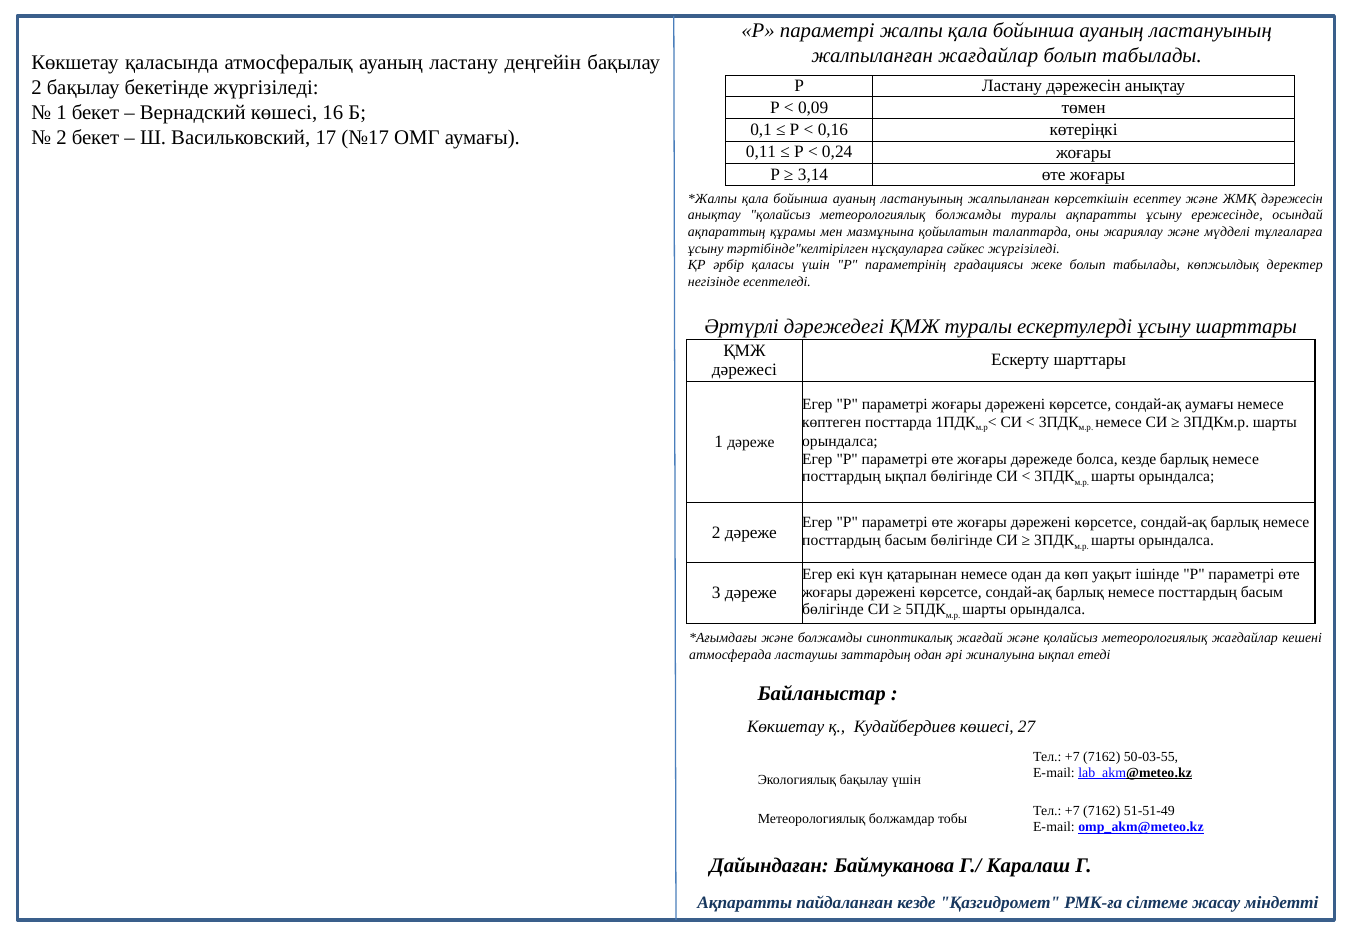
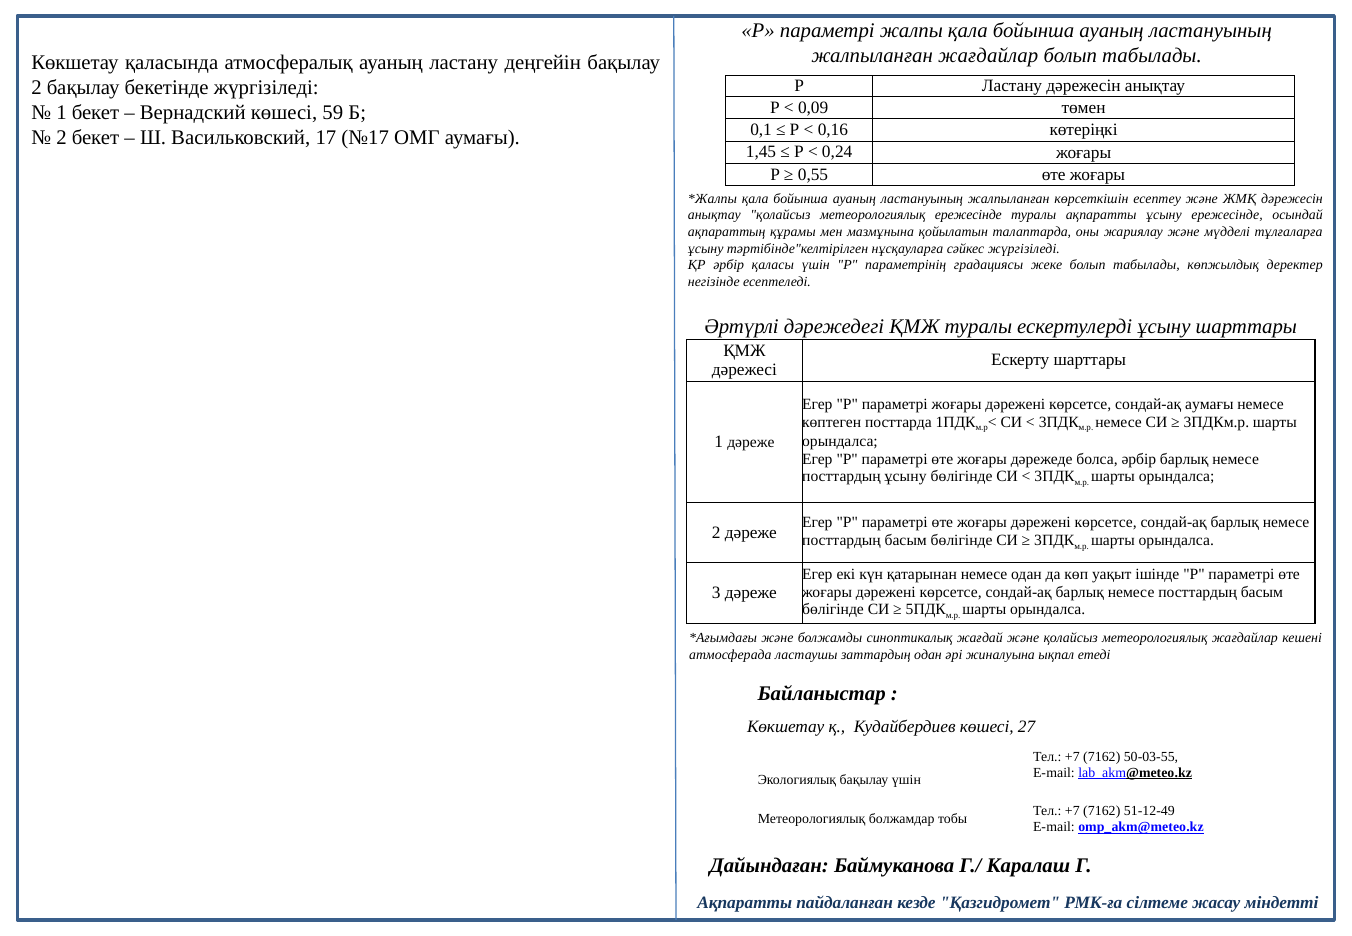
16: 16 -> 59 (333, 112)
0,11: 0,11 -> 1,45 (761, 152)
3,14: 3,14 -> 0,55 (813, 174)
метеорологиялық болжамды: болжамды -> ережесінде (968, 215)
болса кезде: кезде -> әрбір (1139, 459)
посттардың ықпал: ықпал -> ұсыну (906, 476)
51-51-49: 51-51-49 -> 51-12-49 (1149, 811)
